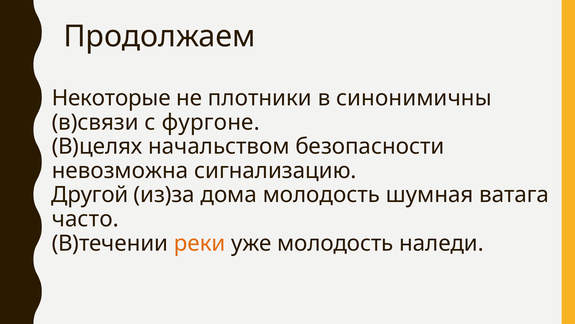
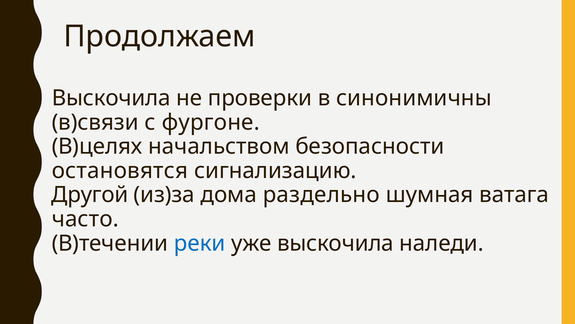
Некоторые: Некоторые -> Выскочила (111, 98)
плотники: плотники -> проверки (260, 98)
невозможна: невозможна -> остановятся (120, 170)
дома молодость: молодость -> раздельно (321, 195)
реки colour: orange -> blue (200, 243)
уже молодость: молодость -> выскочила (335, 243)
